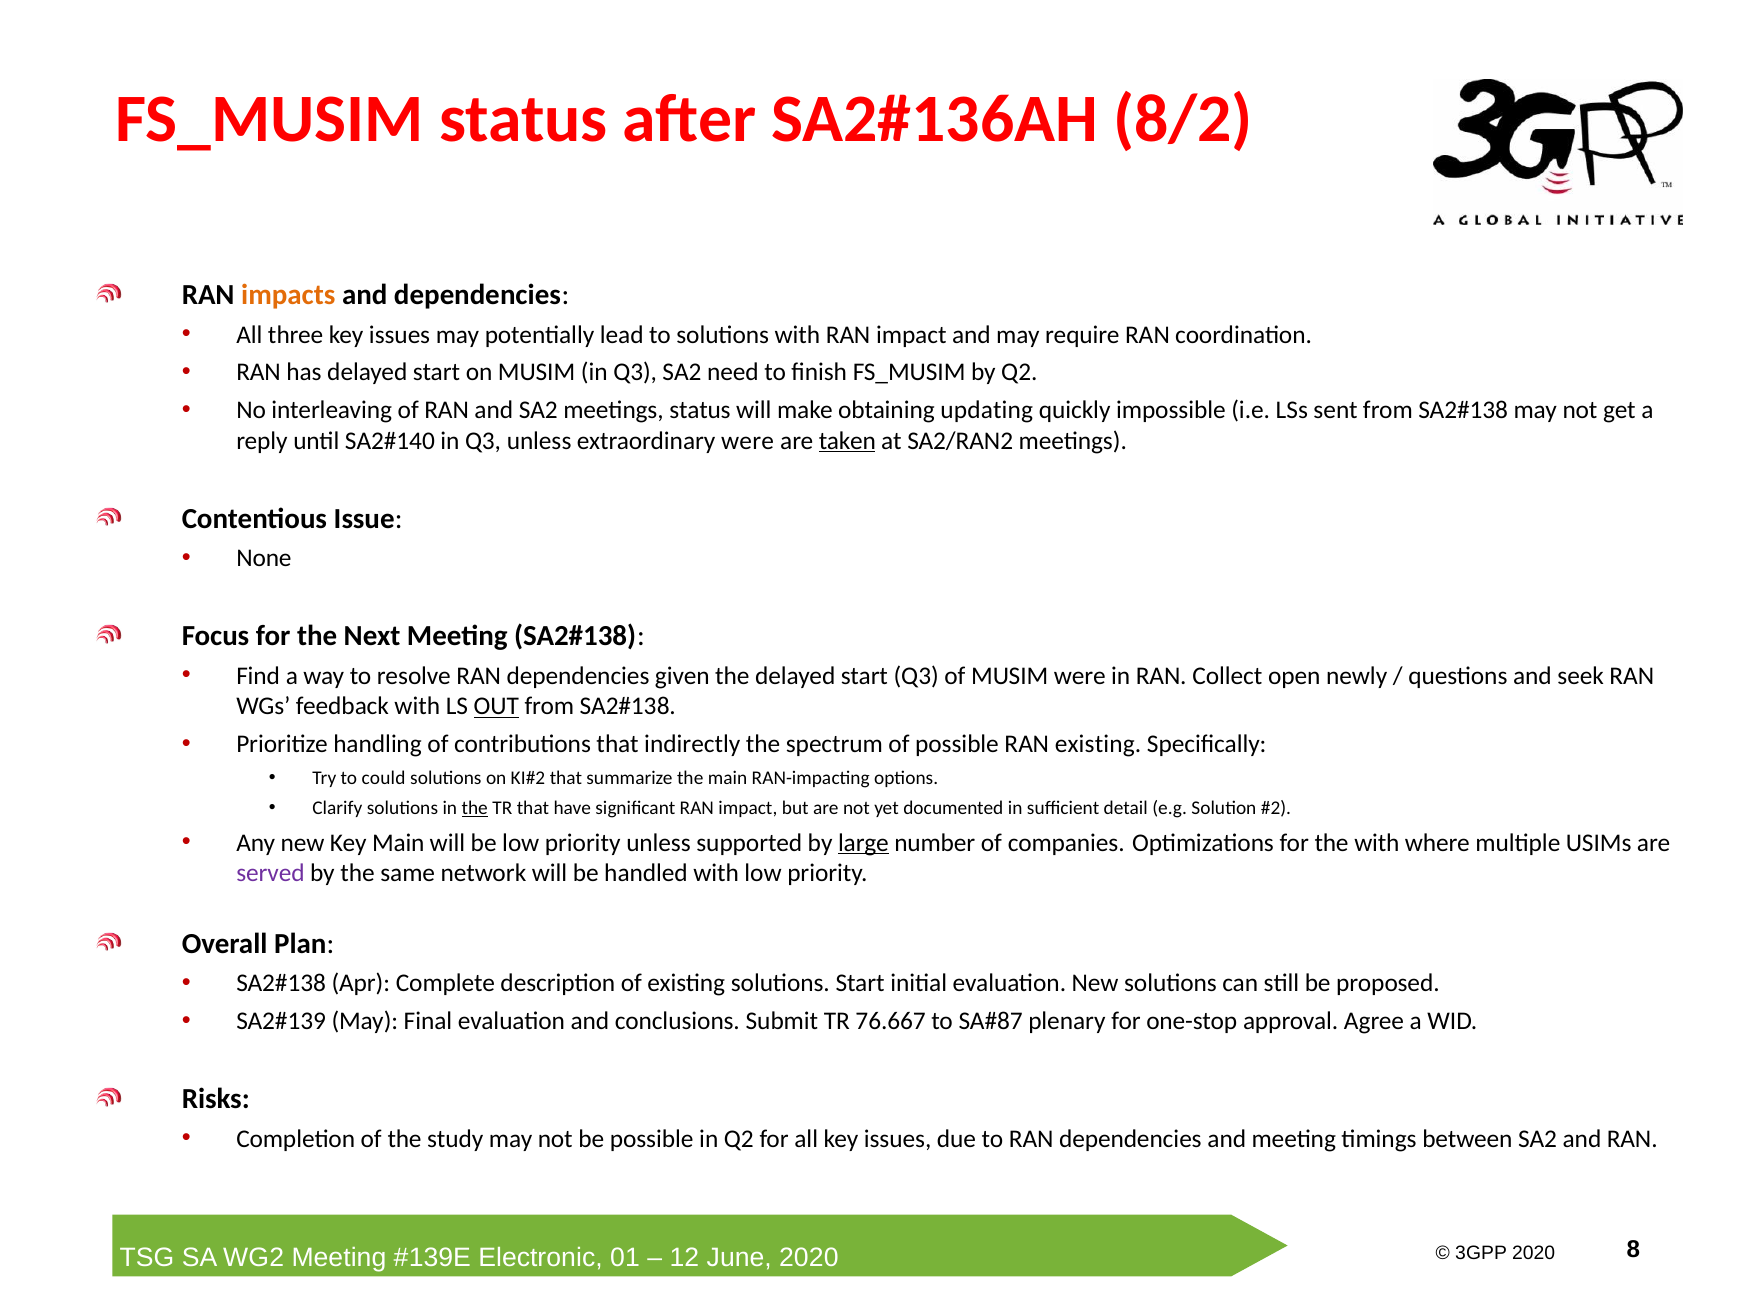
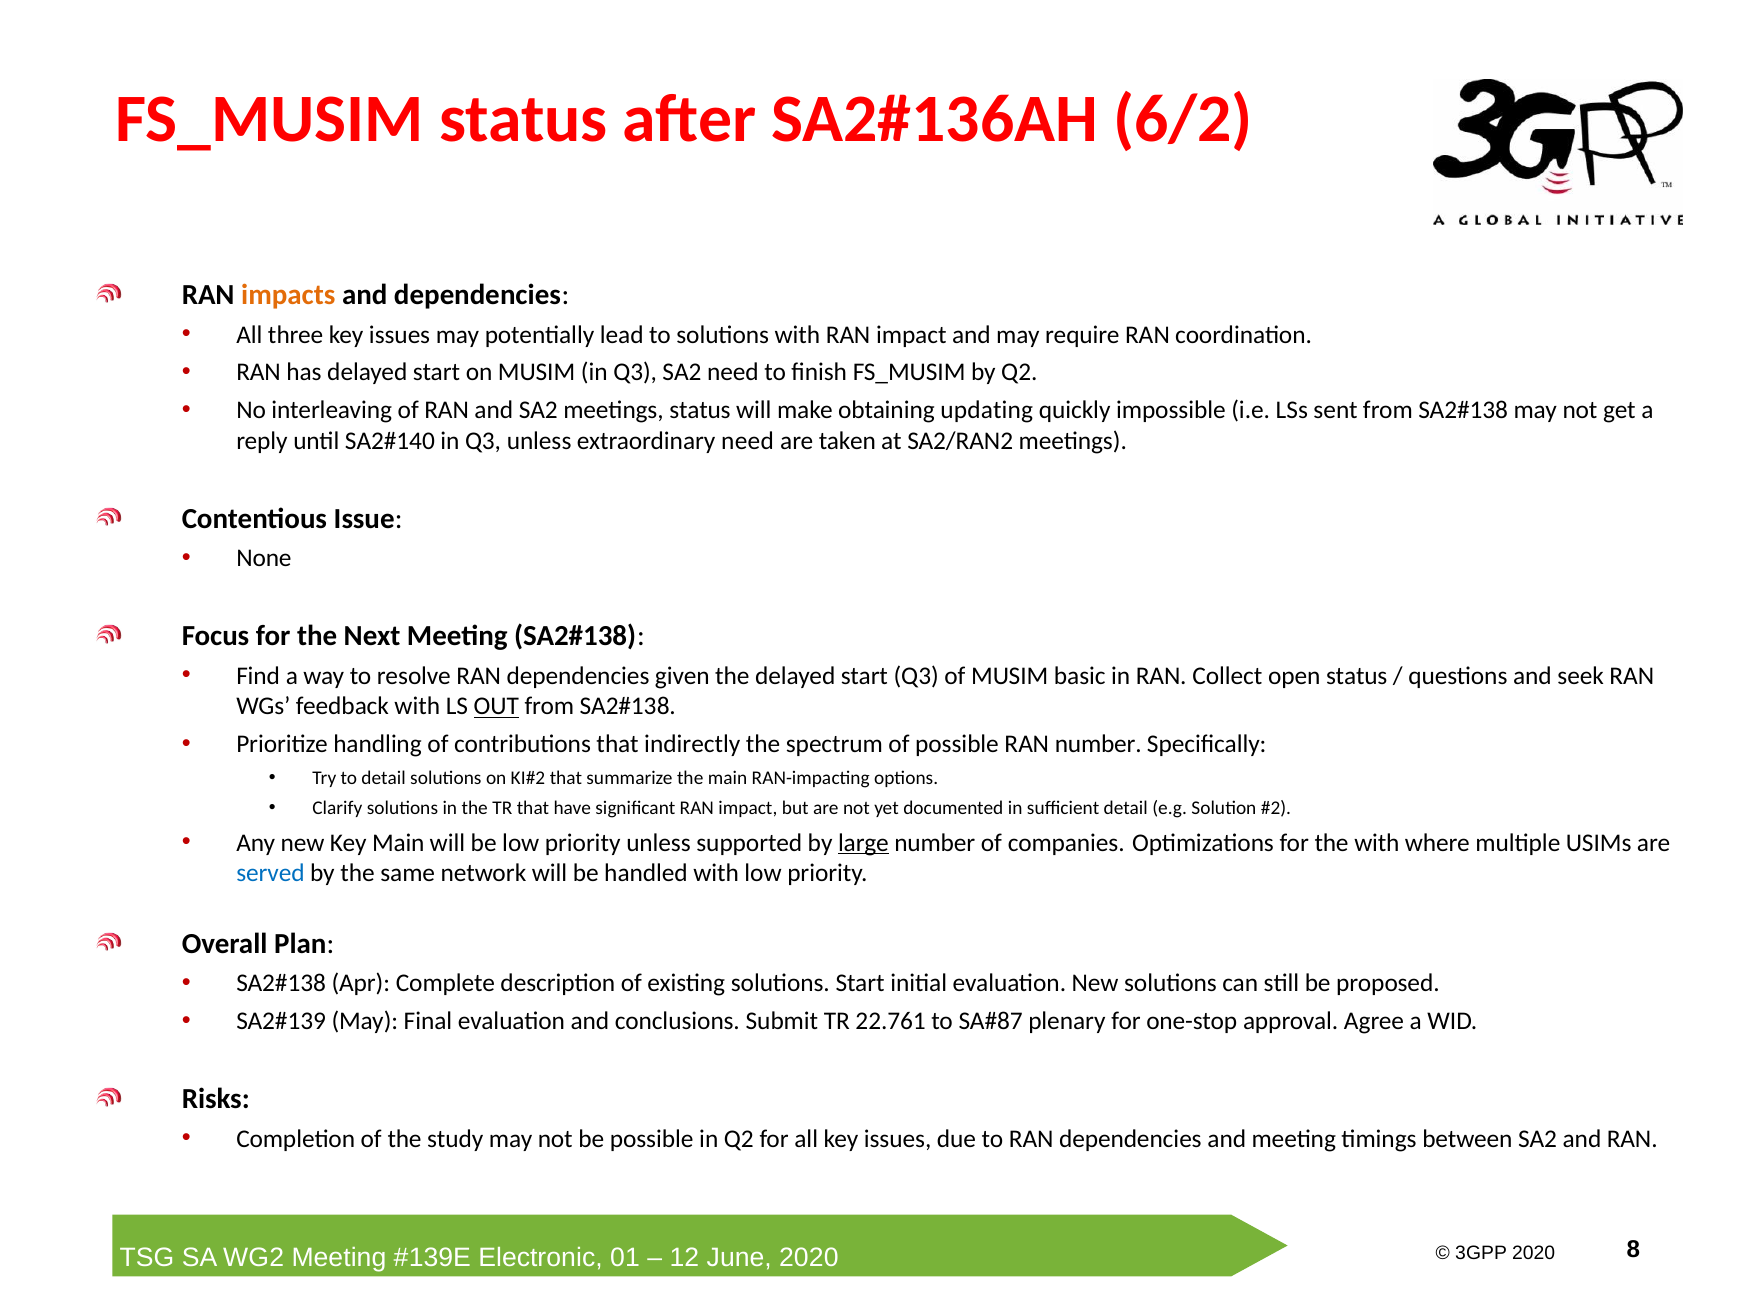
8/2: 8/2 -> 6/2 (1183, 119)
extraordinary were: were -> need (748, 441)
taken underline: present -> none (847, 441)
MUSIM were: were -> basic (1080, 676)
open newly: newly -> status (1357, 676)
RAN existing: existing -> number (1098, 744)
to could: could -> detail (384, 778)
the underline: present -> none (475, 808)
served colour: purple -> blue (270, 873)
76.667: 76.667 -> 22.761 (891, 1021)
